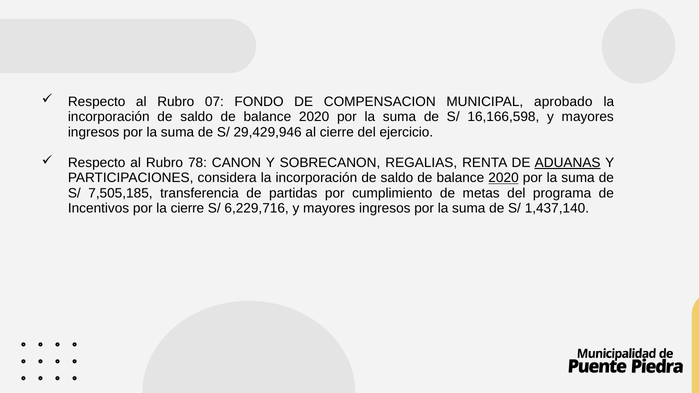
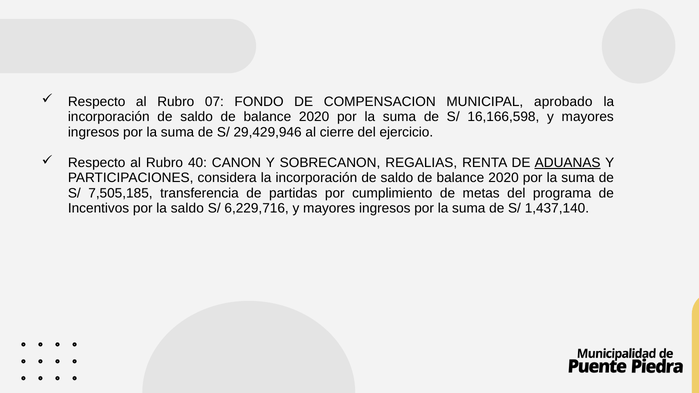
78: 78 -> 40 (197, 163)
2020 underline: present -> none (504, 178)
la cierre: cierre -> saldo (187, 208)
